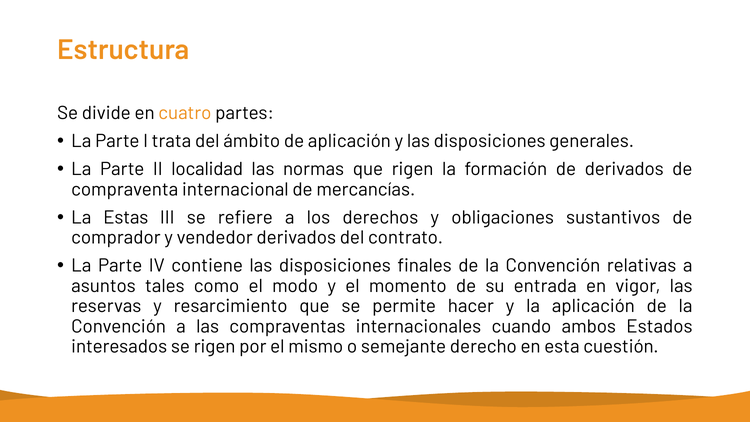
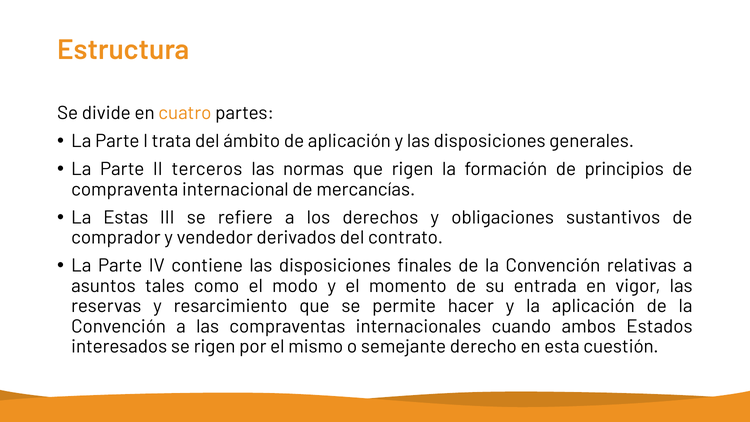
localidad: localidad -> terceros (207, 169)
de derivados: derivados -> principios (624, 169)
